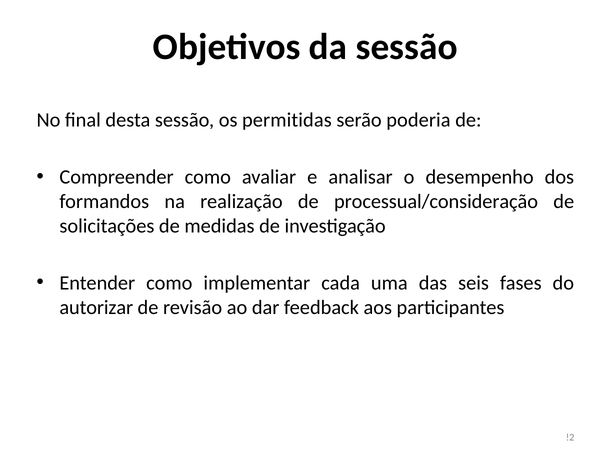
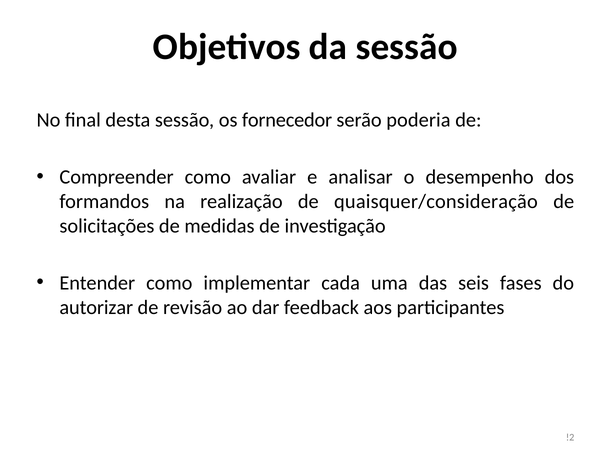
permitidas: permitidas -> fornecedor (287, 120)
processual/consideração: processual/consideração -> quaisquer/consideração (436, 202)
